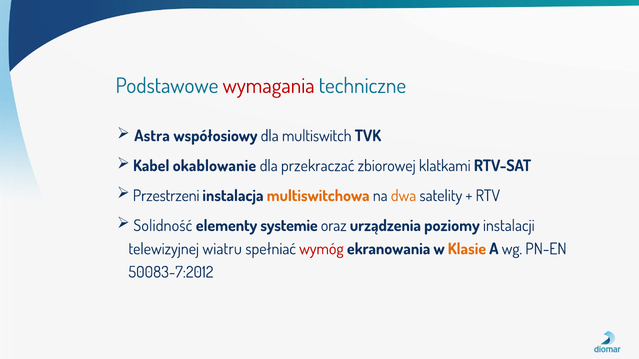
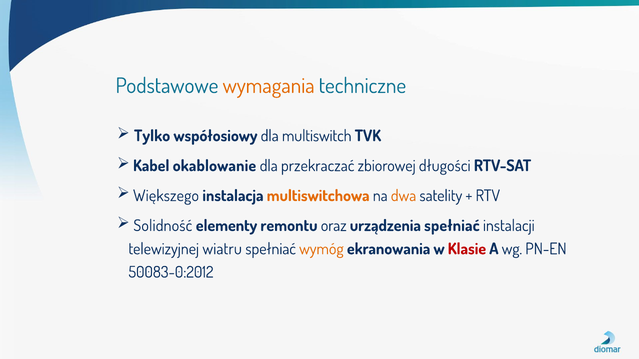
wymagania colour: red -> orange (269, 86)
Astra: Astra -> Tylko (152, 136)
klatkami: klatkami -> długości (445, 166)
Przestrzeni: Przestrzeni -> Większego (166, 196)
systemie: systemie -> remontu (289, 226)
urządzenia poziomy: poziomy -> spełniać (452, 226)
wymóg colour: red -> orange (321, 249)
Klasie colour: orange -> red (467, 249)
50083-7:2012: 50083-7:2012 -> 50083-0:2012 (171, 273)
